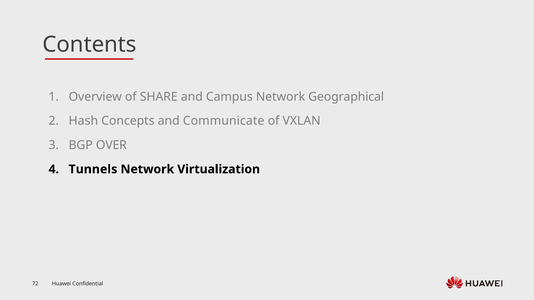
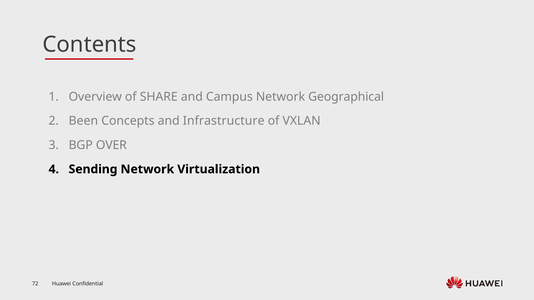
Hash: Hash -> Been (83, 121)
Communicate: Communicate -> Infrastructure (224, 121)
Tunnels: Tunnels -> Sending (93, 169)
